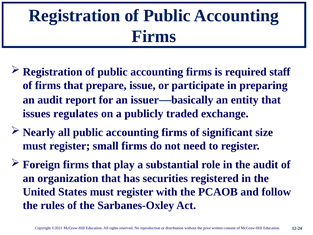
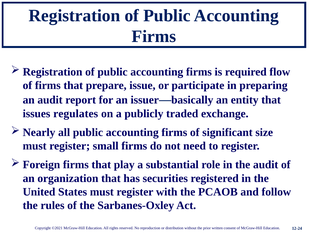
staff: staff -> flow (280, 72)
